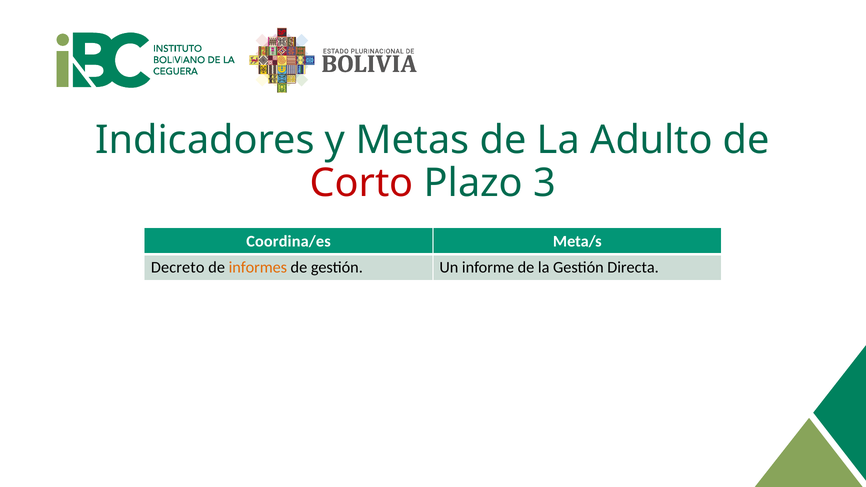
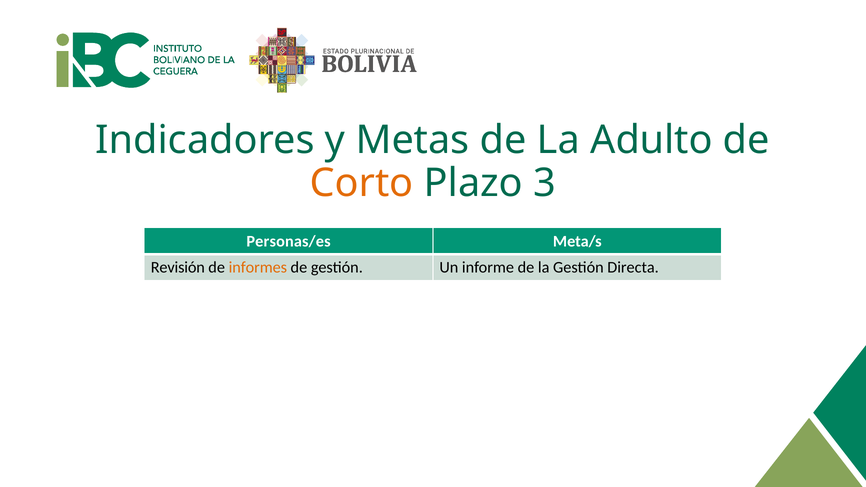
Corto colour: red -> orange (362, 183)
Coordina/es: Coordina/es -> Personas/es (289, 241)
Decreto: Decreto -> Revisión (178, 268)
